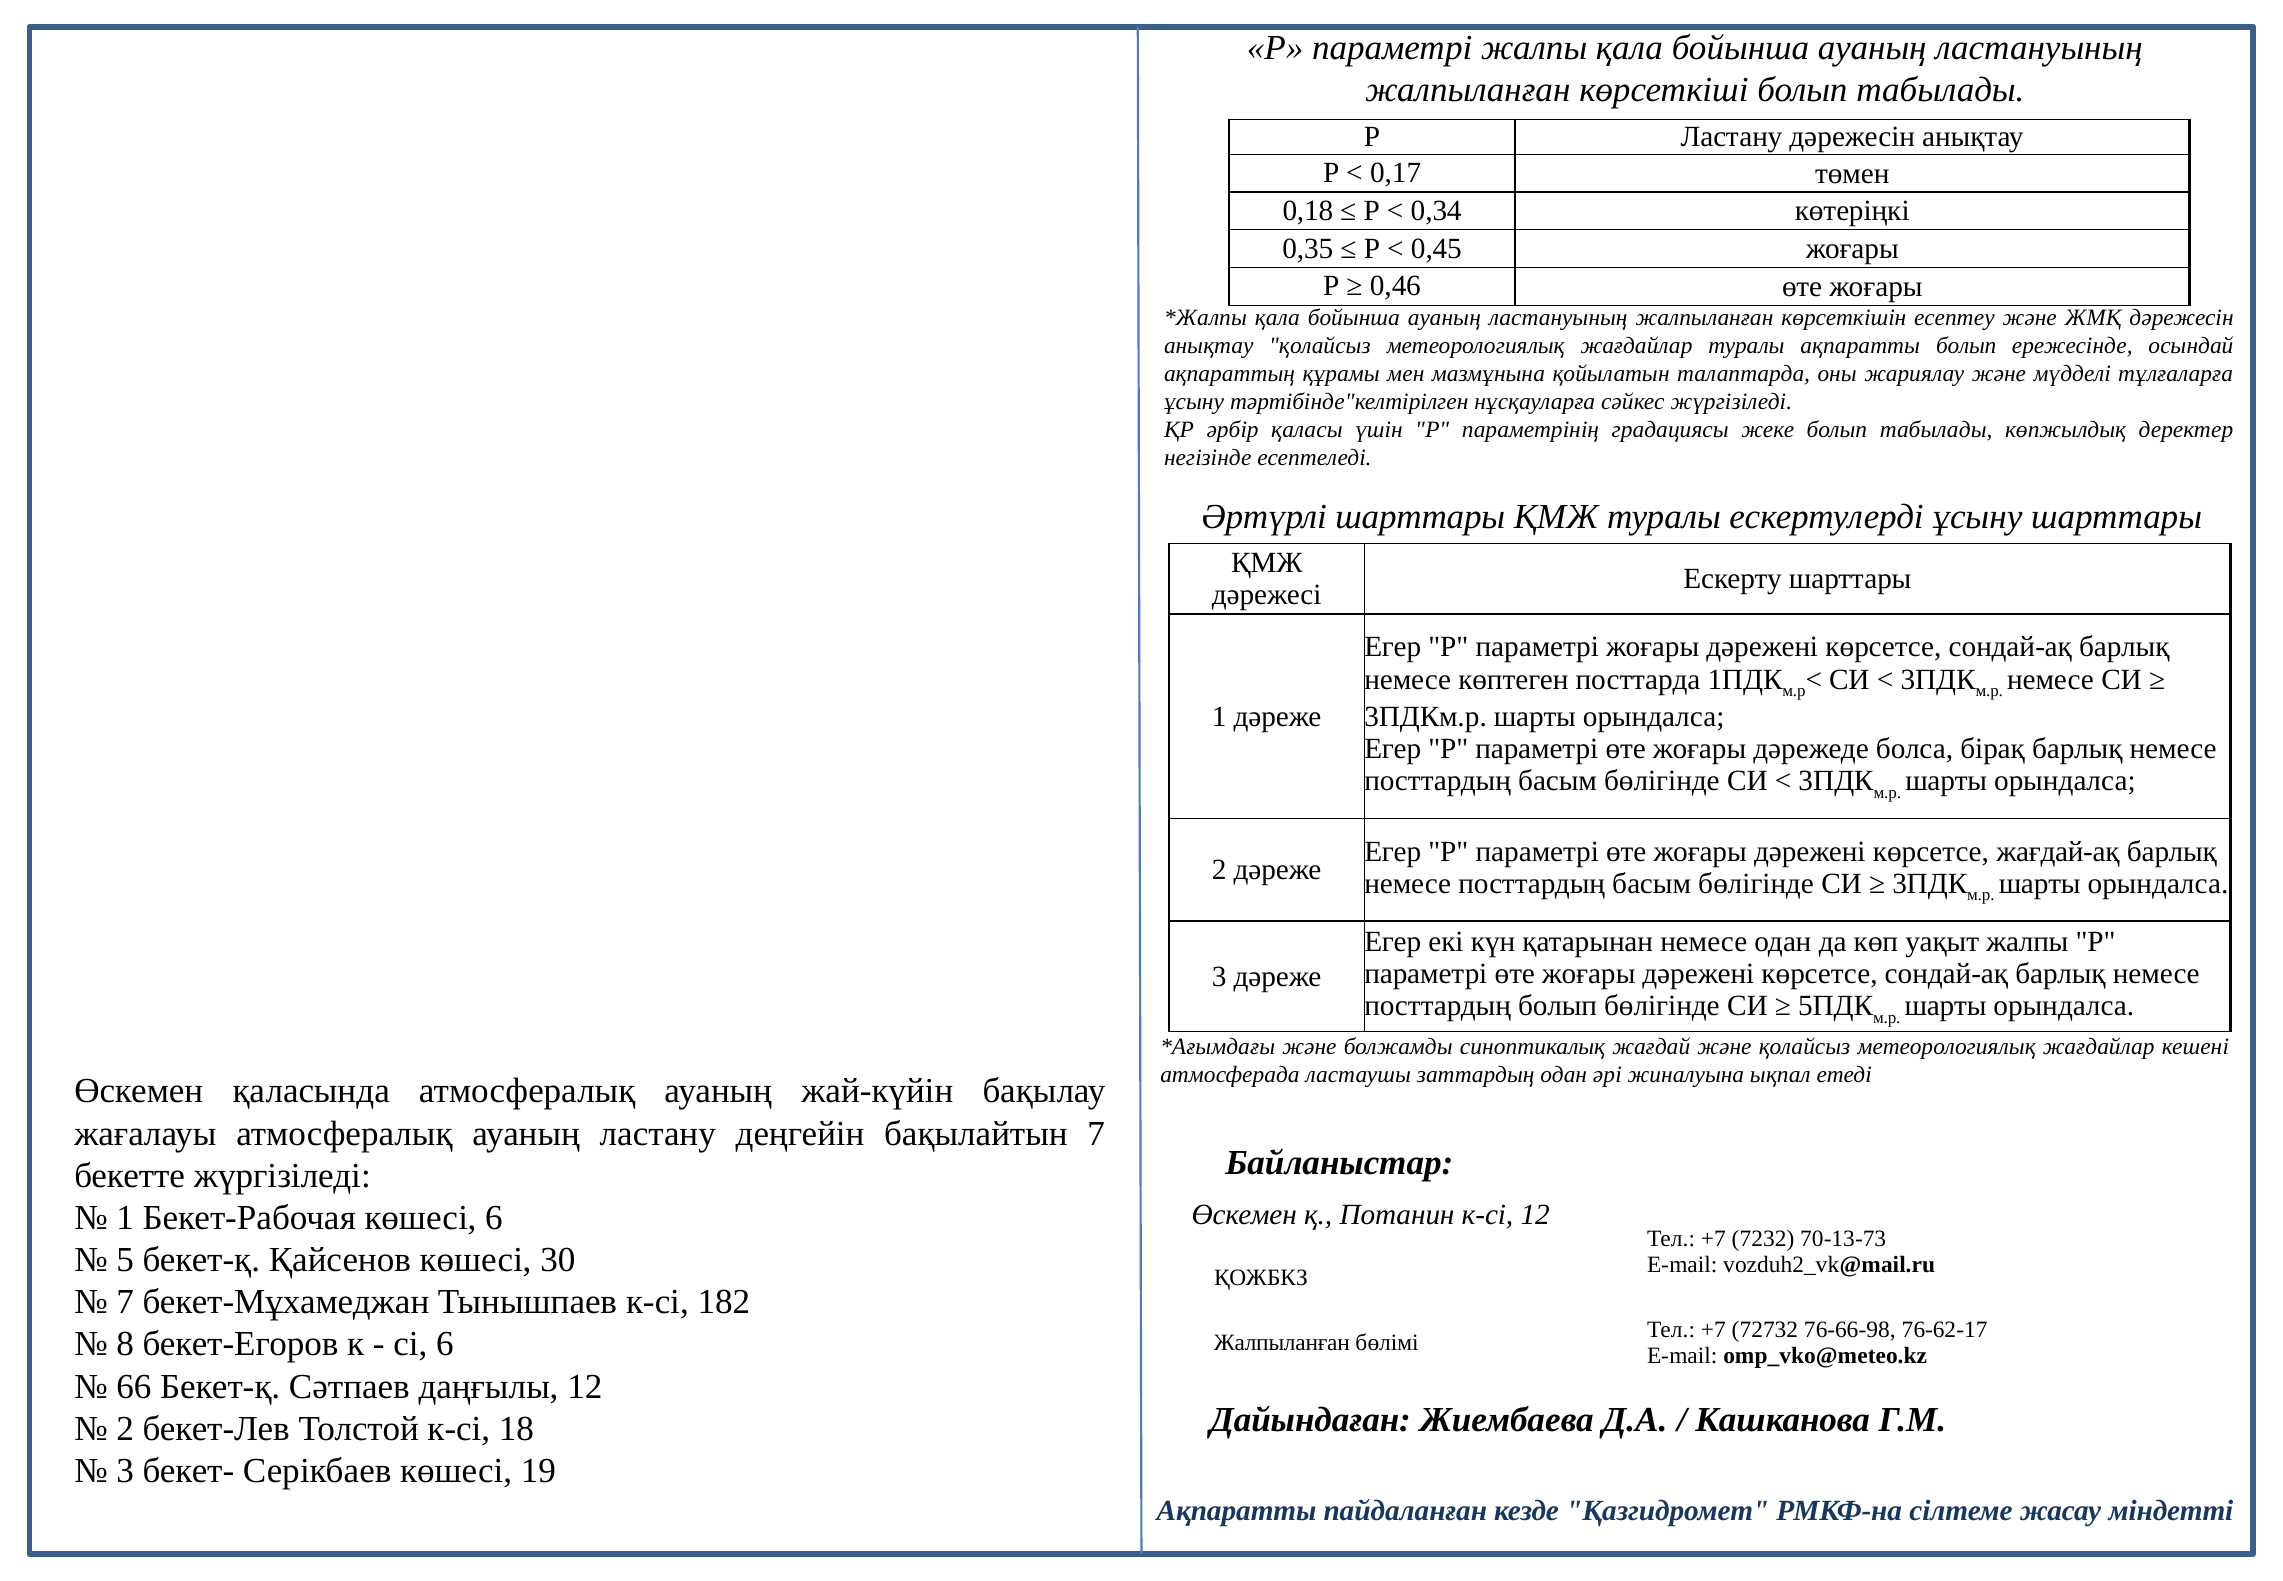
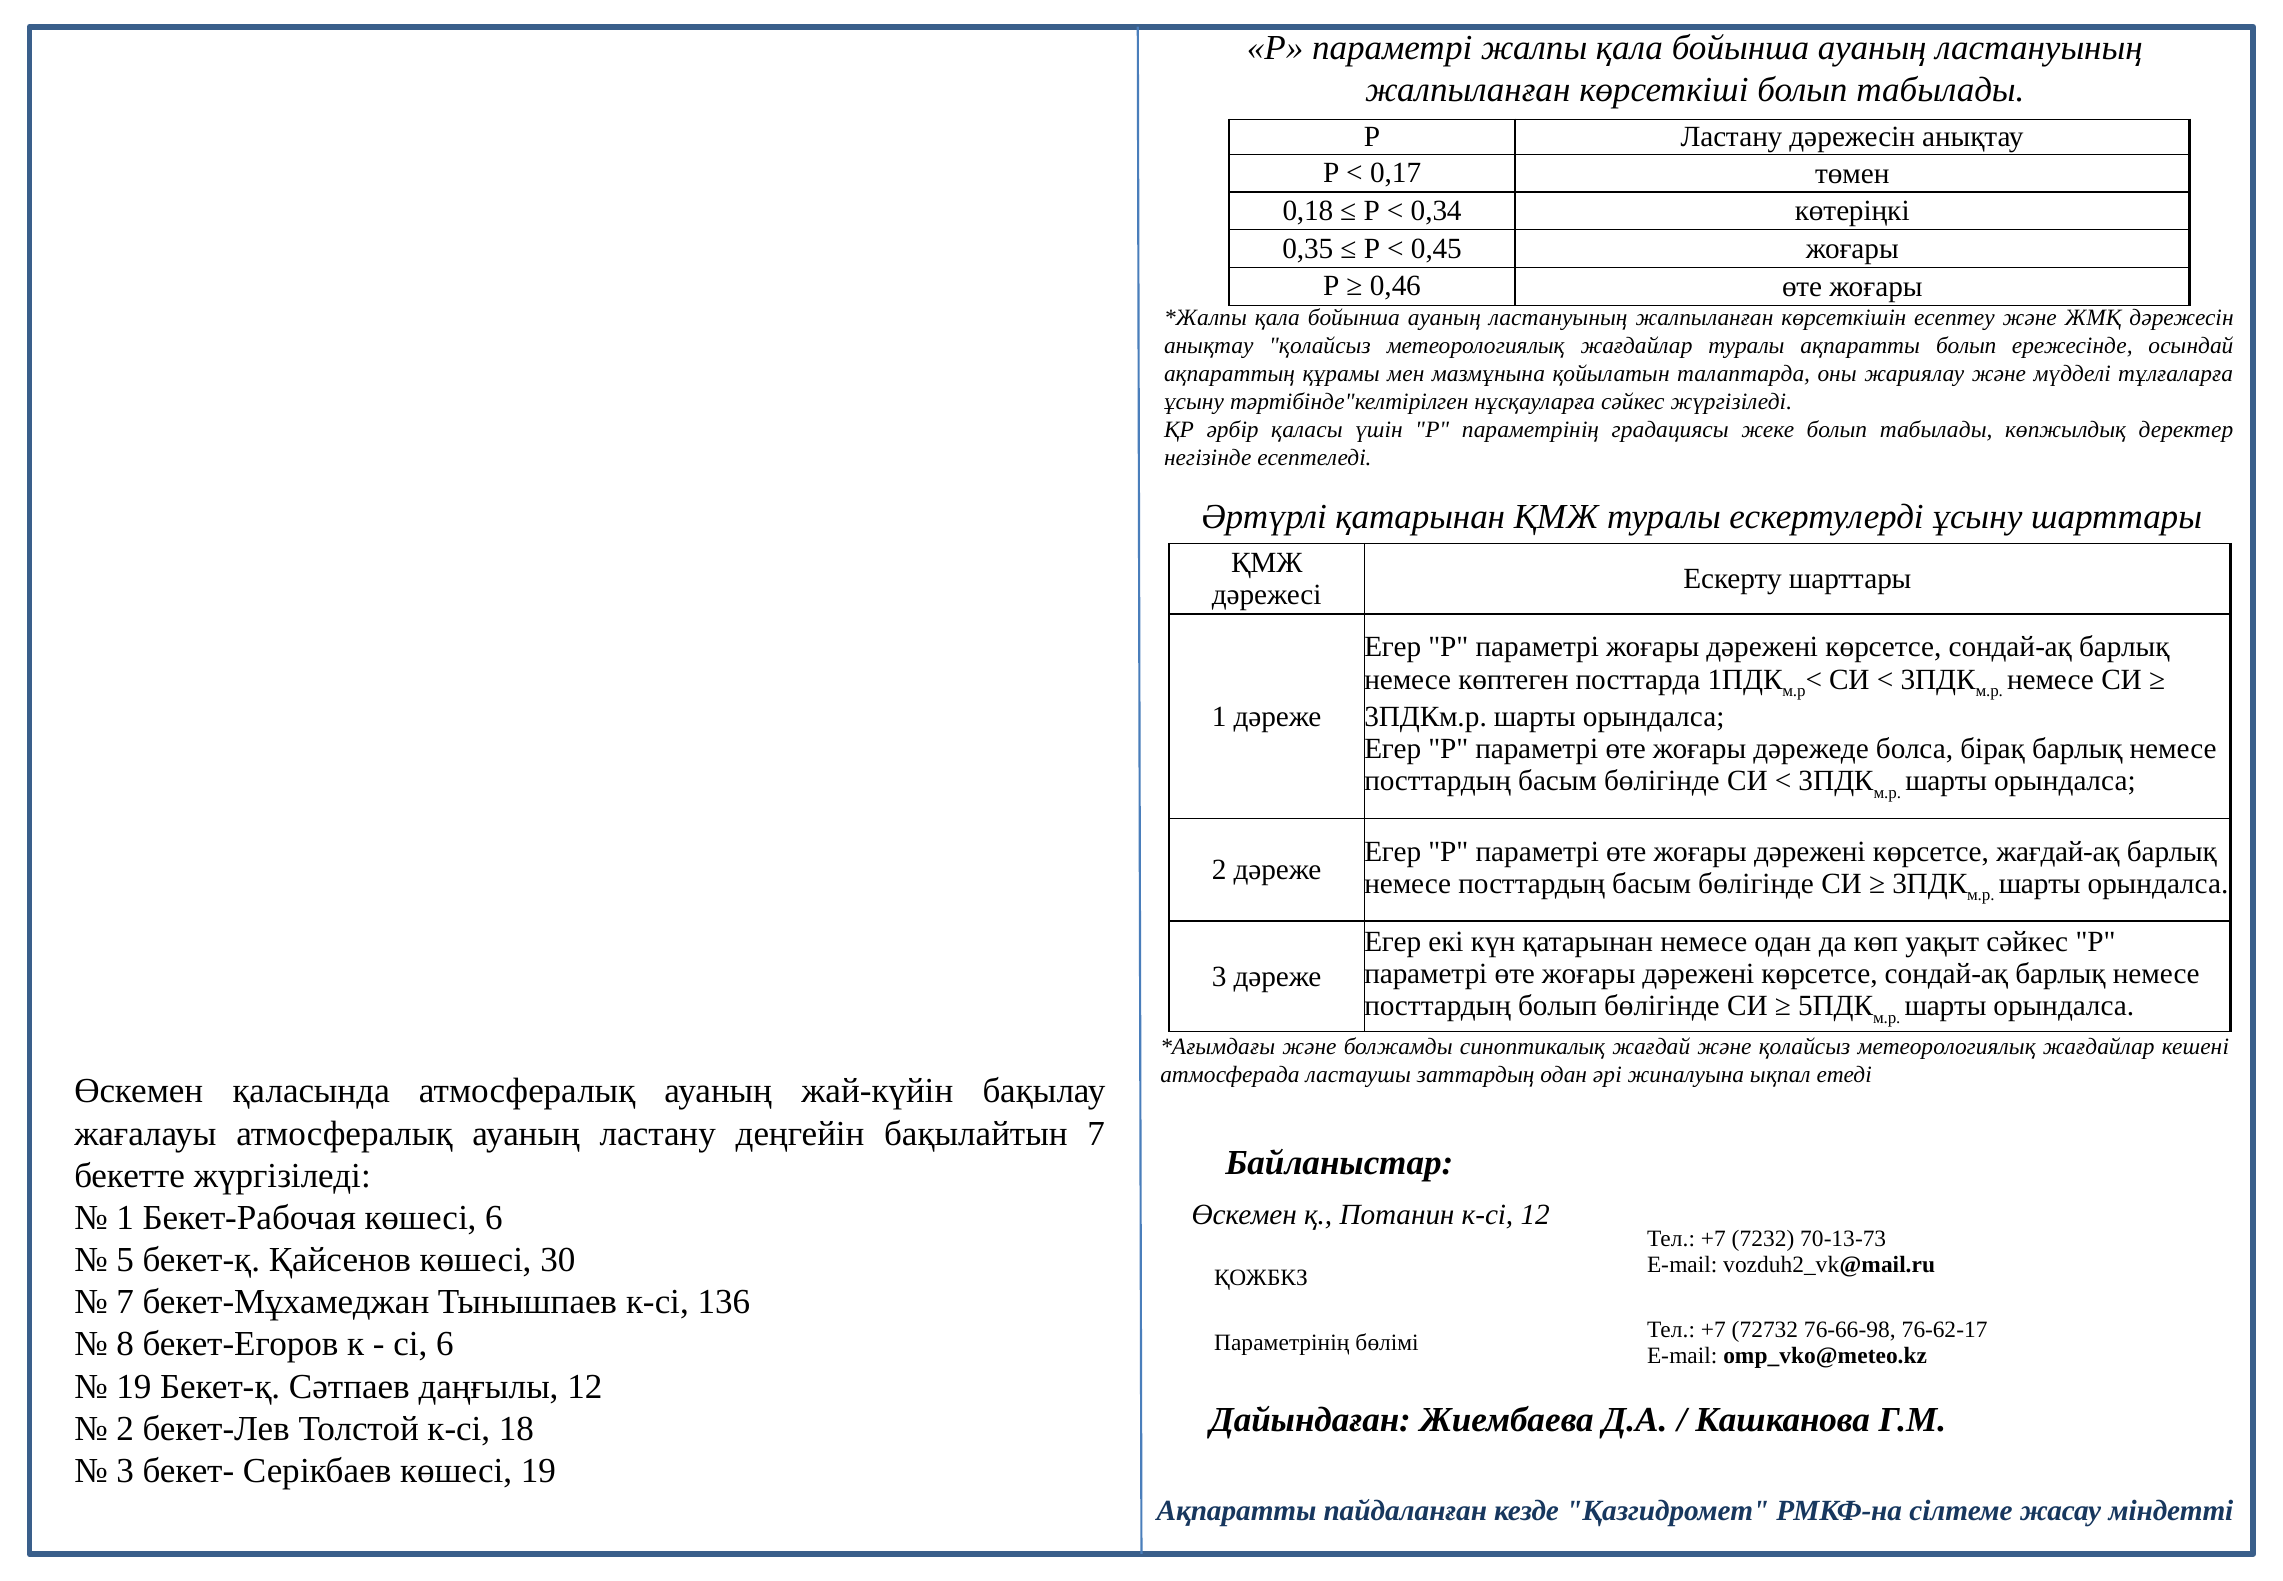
Әртүрлі шарттары: шарттары -> қатарынан (1420, 517)
уақыт жалпы: жалпы -> сәйкес (2027, 941)
182: 182 -> 136 (724, 1302)
Жалпыланған: Жалпыланған -> Параметрінің (1282, 1342)
66: 66 -> 19 (134, 1386)
